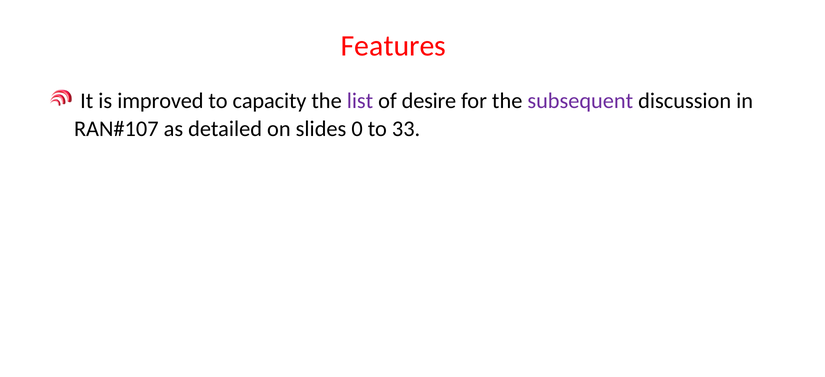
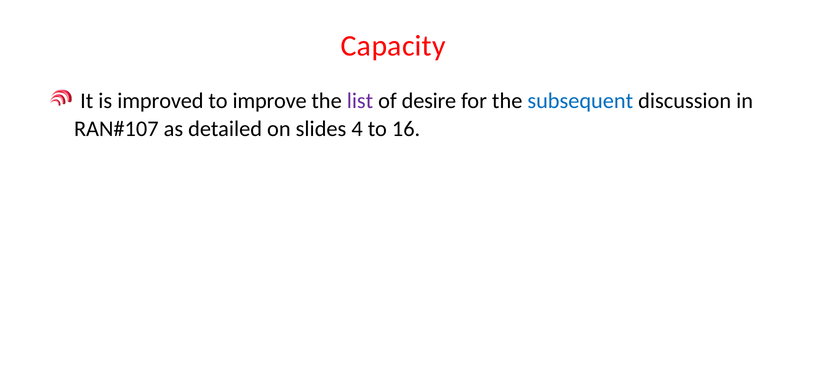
Features: Features -> Capacity (393, 46)
capacity: capacity -> improve (270, 101)
subsequent colour: purple -> blue (580, 101)
0: 0 -> 4 (357, 129)
33: 33 -> 16 (406, 129)
